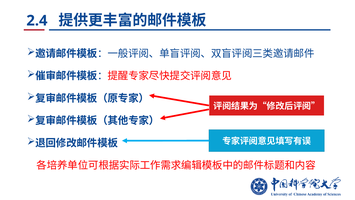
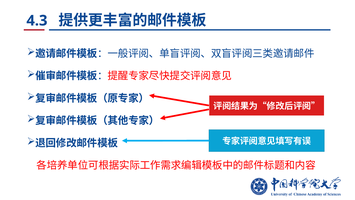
2.4: 2.4 -> 4.3 (37, 21)
